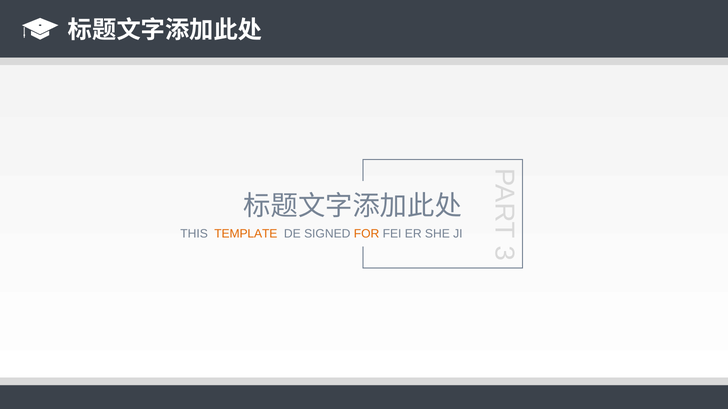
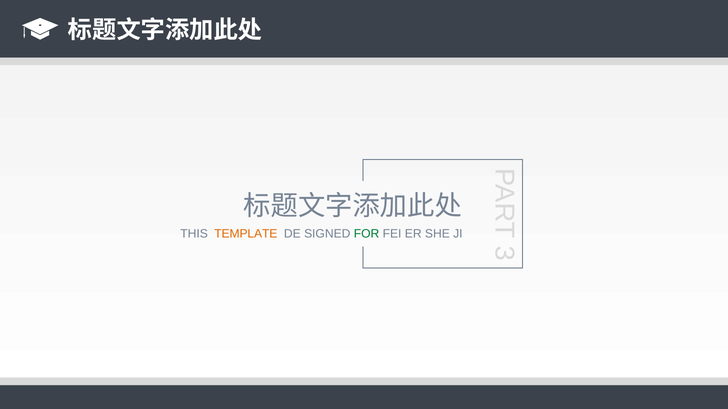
FOR colour: orange -> green (367, 234)
